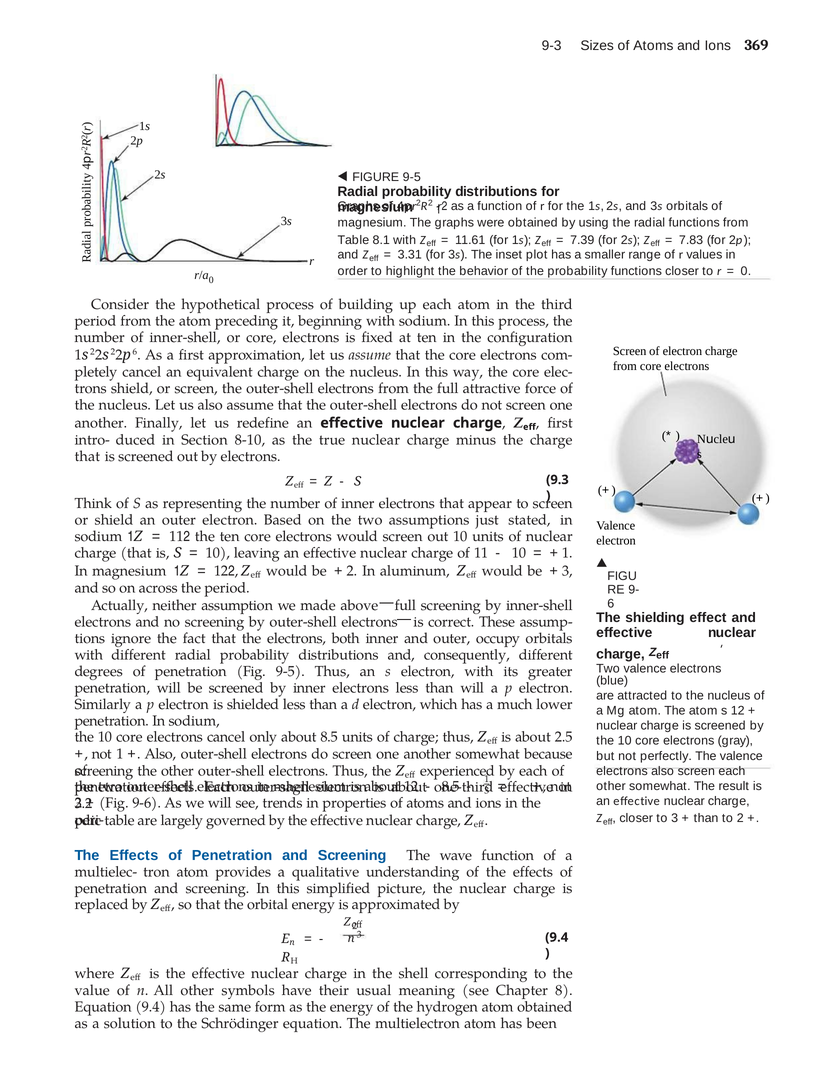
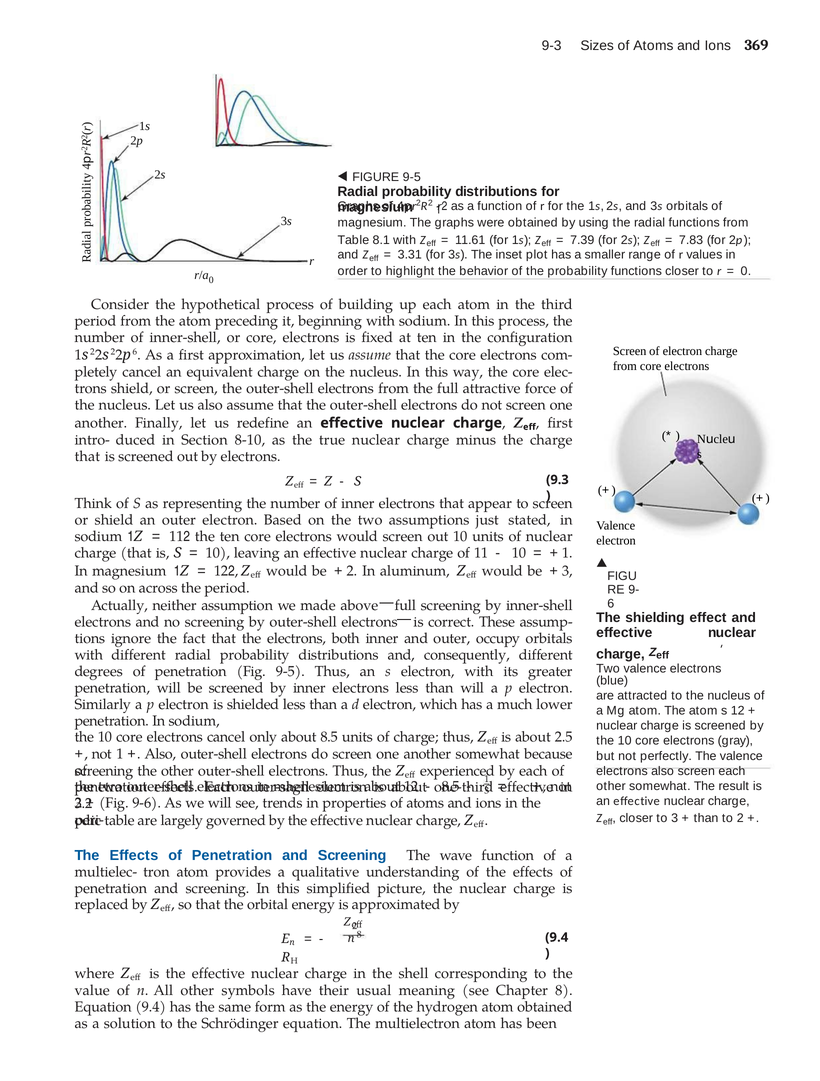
n 3: 3 -> 8 (359, 935)
